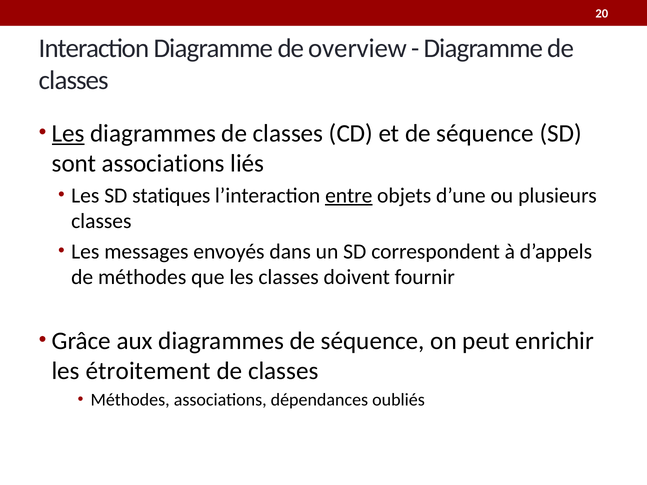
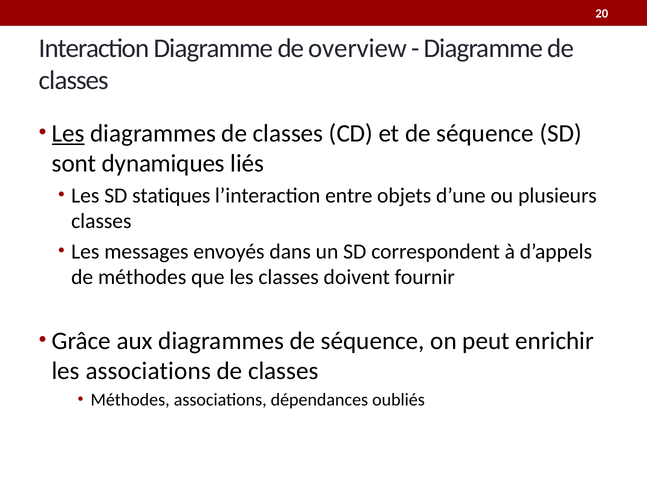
sont associations: associations -> dynamiques (163, 163)
entre underline: present -> none (349, 195)
les étroitement: étroitement -> associations (148, 371)
